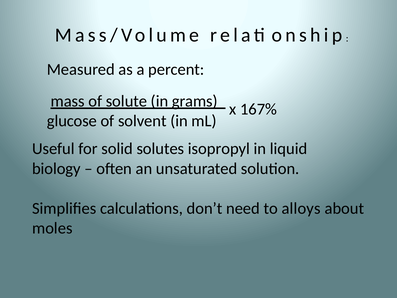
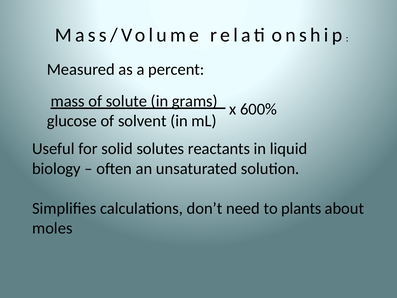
167%: 167% -> 600% (259, 109)
isopropyl: isopropyl -> reactants (219, 149)
alloys: alloys -> plants (301, 208)
